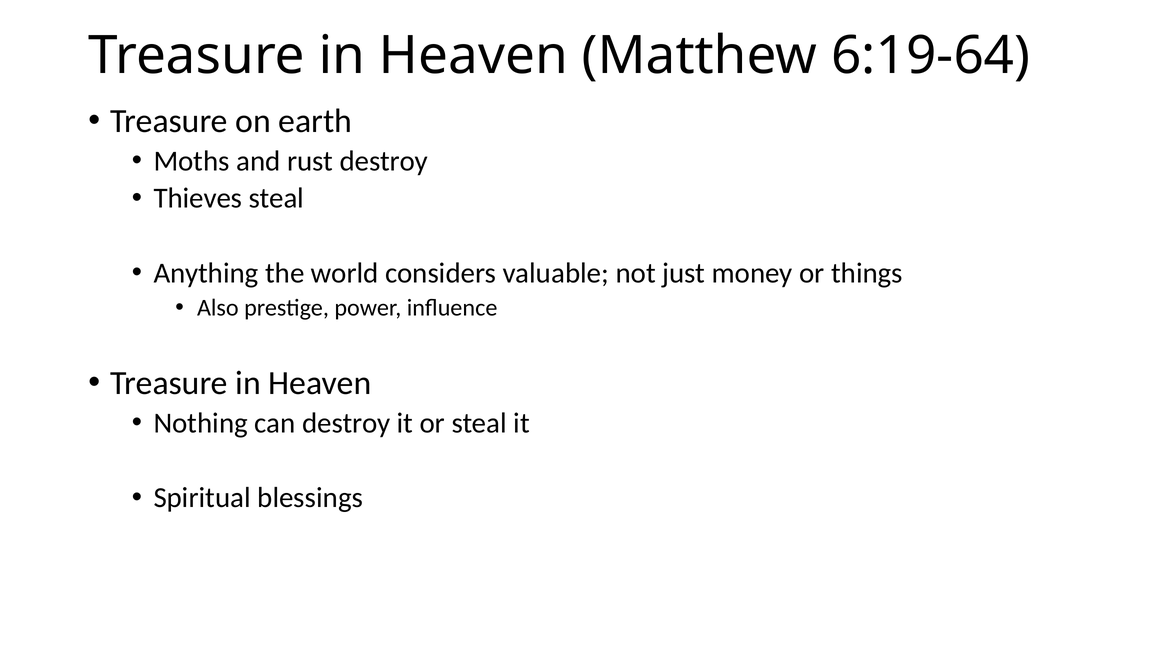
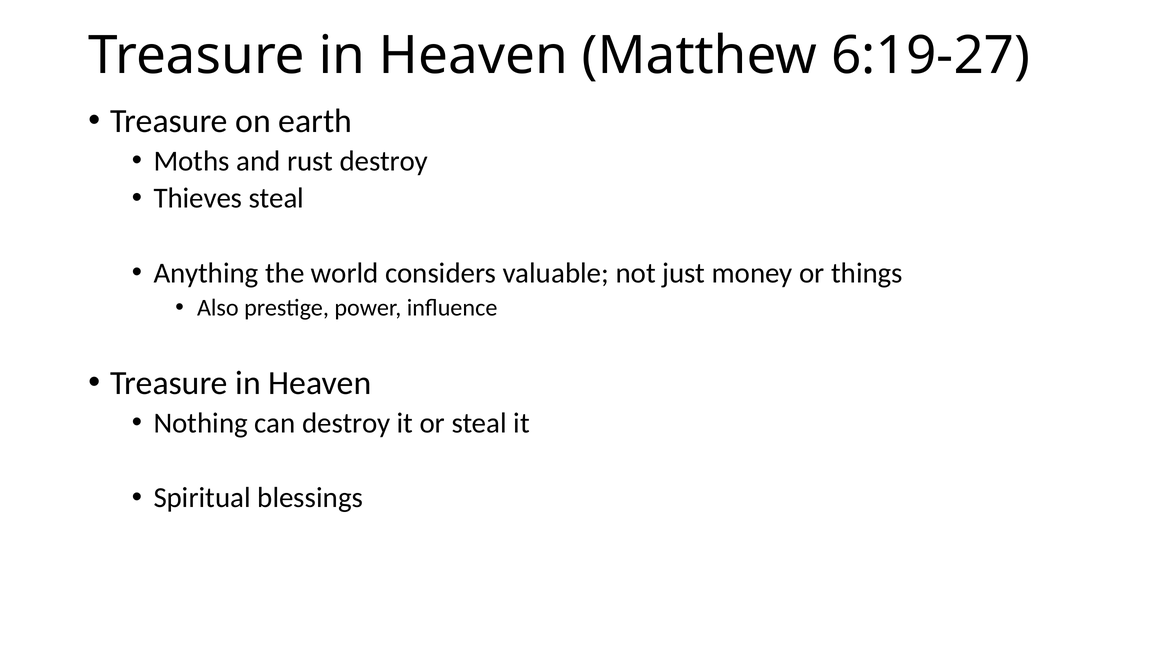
6:19-64: 6:19-64 -> 6:19-27 (931, 56)
